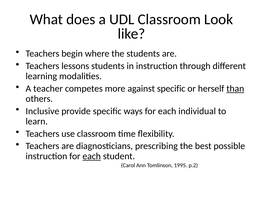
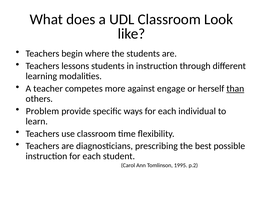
against specific: specific -> engage (171, 89)
Inclusive: Inclusive -> Problem (42, 111)
each underline: present -> none (92, 156)
